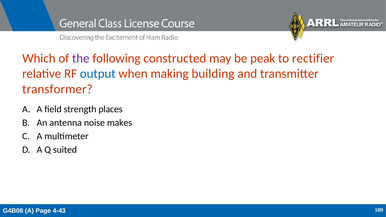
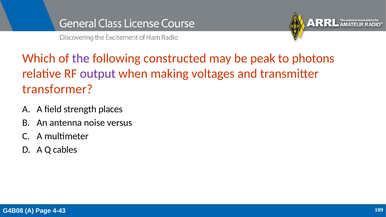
rectifier: rectifier -> photons (313, 58)
output colour: blue -> purple (98, 74)
building: building -> voltages (213, 74)
makes: makes -> versus (120, 123)
suited: suited -> cables (65, 150)
